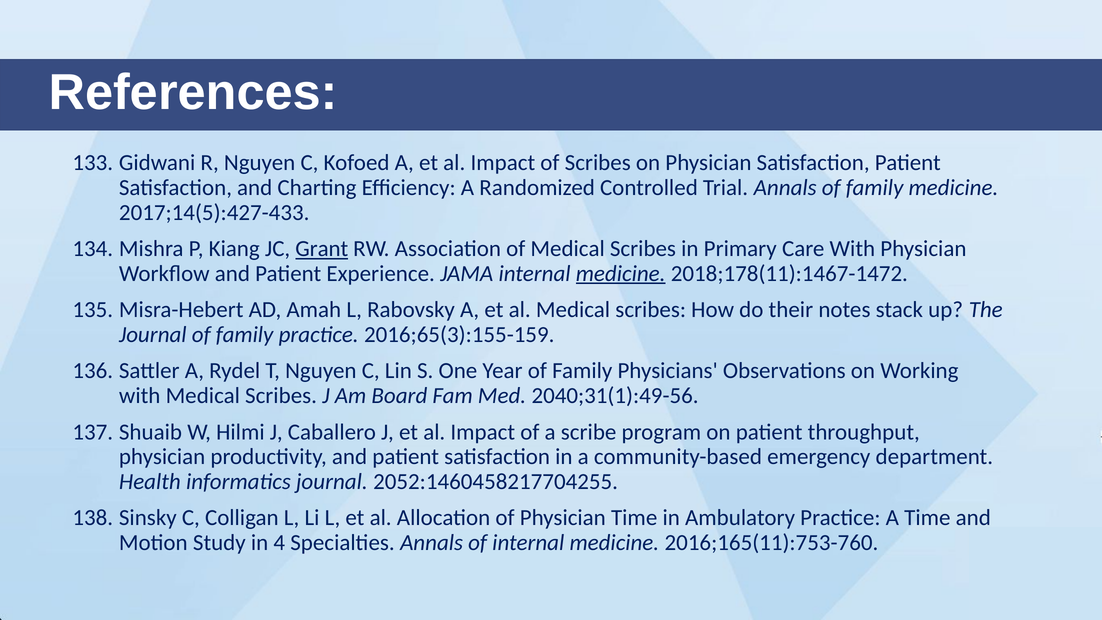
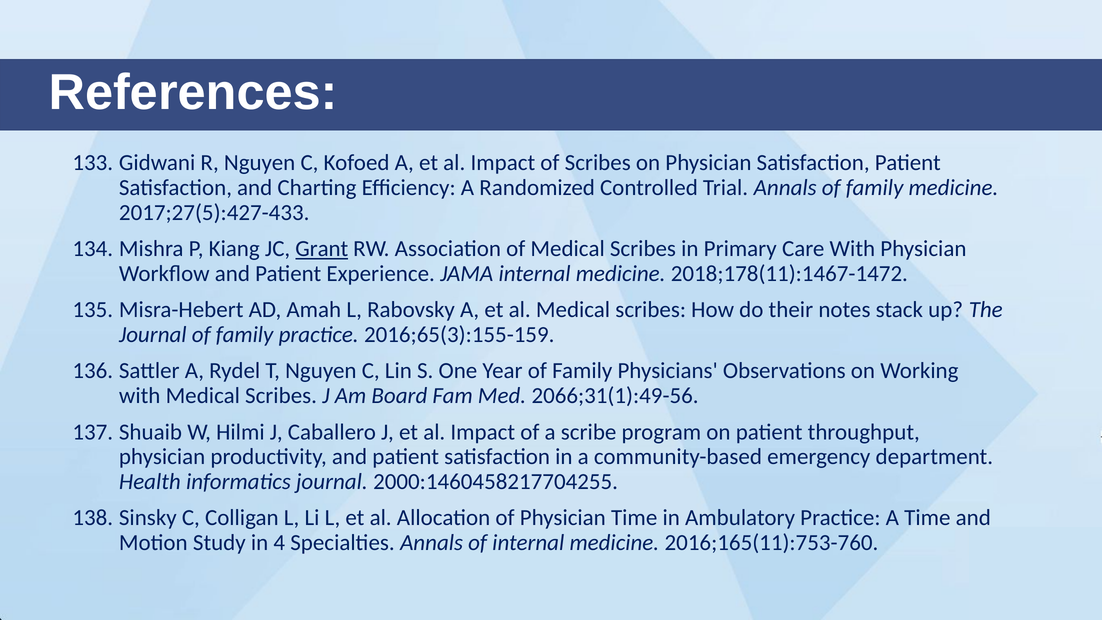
2017;14(5):427-433: 2017;14(5):427-433 -> 2017;27(5):427-433 (214, 212)
medicine underline: present -> none (621, 273)
2040;31(1):49-56: 2040;31(1):49-56 -> 2066;31(1):49-56 (615, 396)
2052:1460458217704255: 2052:1460458217704255 -> 2000:1460458217704255 (496, 481)
